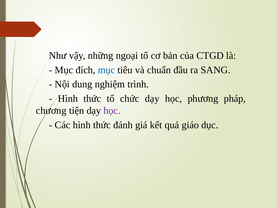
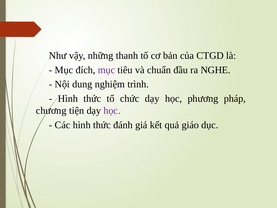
ngoại: ngoại -> thanh (127, 56)
mục colour: blue -> purple (106, 70)
SANG: SANG -> NGHE (216, 70)
